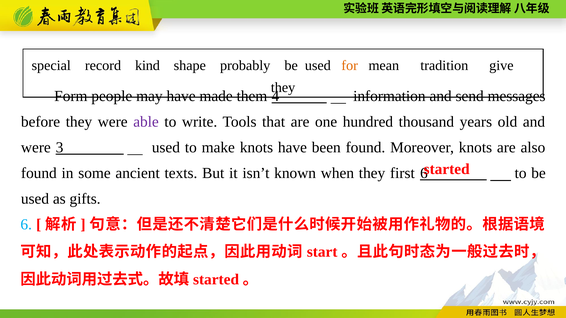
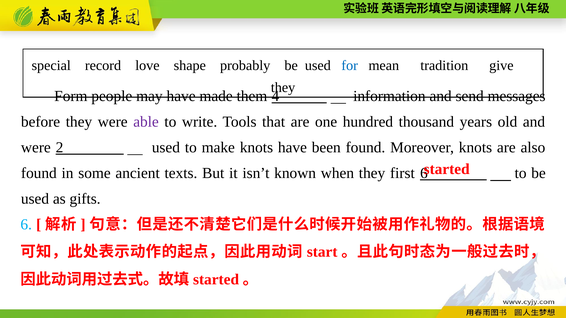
kind: kind -> love (147, 66)
for colour: orange -> blue (350, 66)
3: 3 -> 2 (60, 148)
